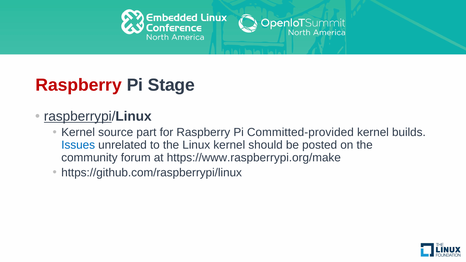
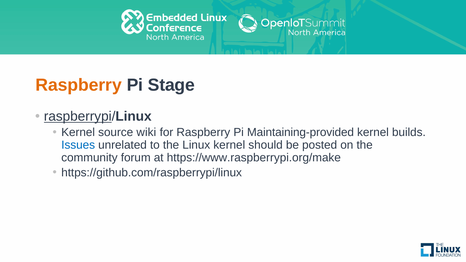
Raspberry colour: red -> orange (79, 85)
part: part -> wiki (146, 133)
Committed-provided: Committed-provided -> Maintaining-provided (300, 133)
